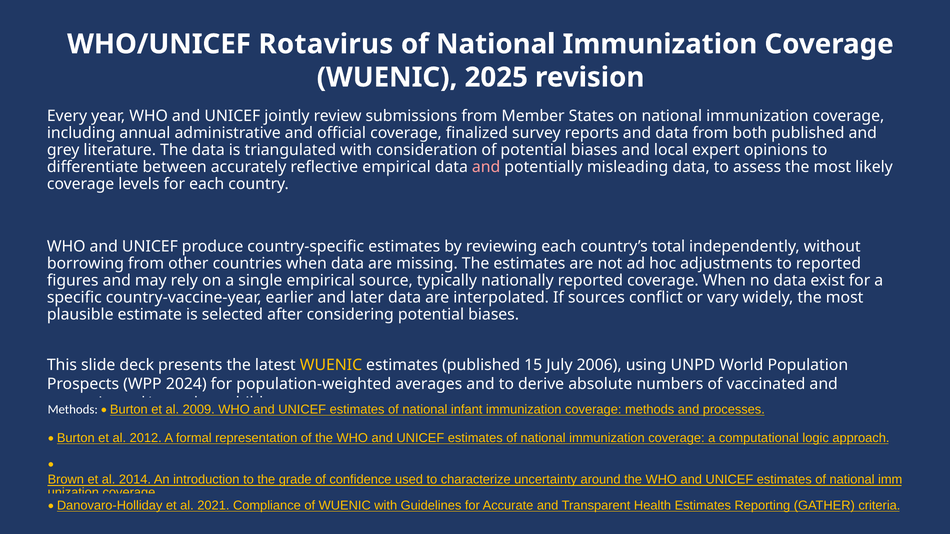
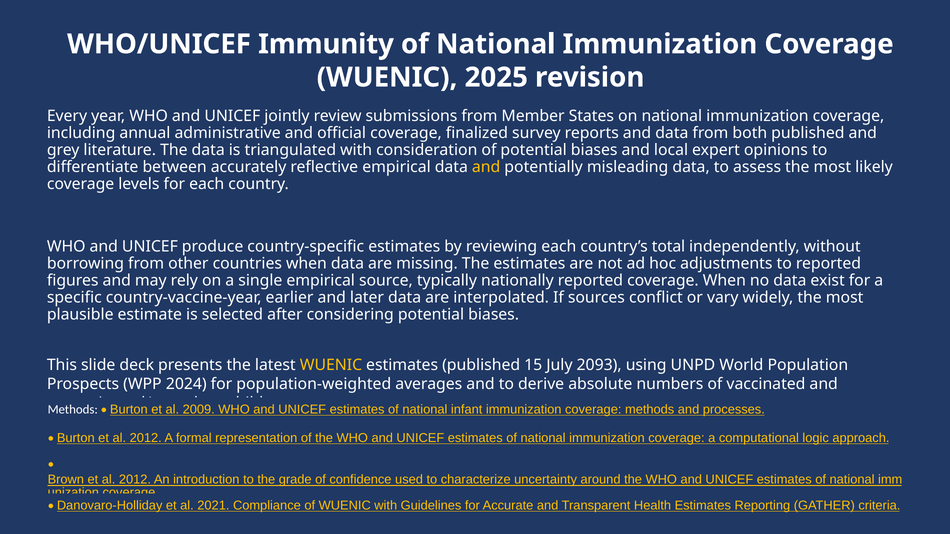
Rotavirus: Rotavirus -> Immunity (326, 44)
and colour: pink -> yellow (486, 167)
2006: 2006 -> 2093 (599, 365)
Brown et al 2014: 2014 -> 2012 (135, 480)
